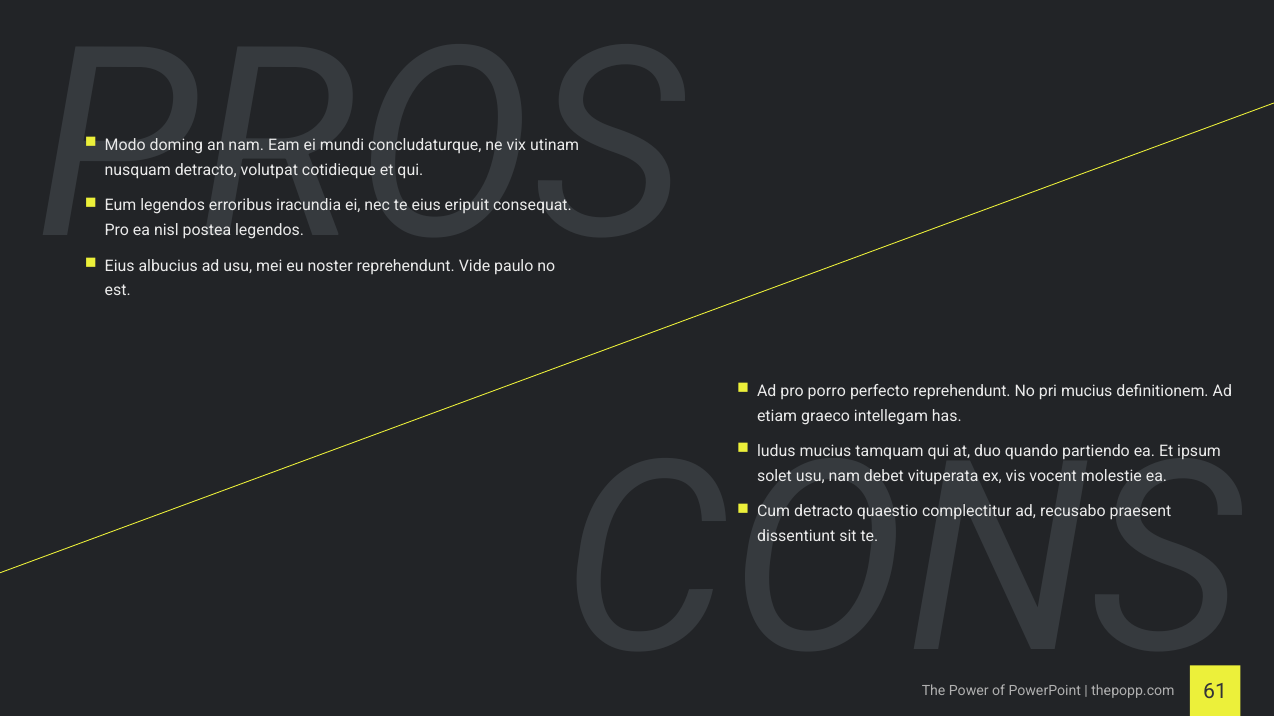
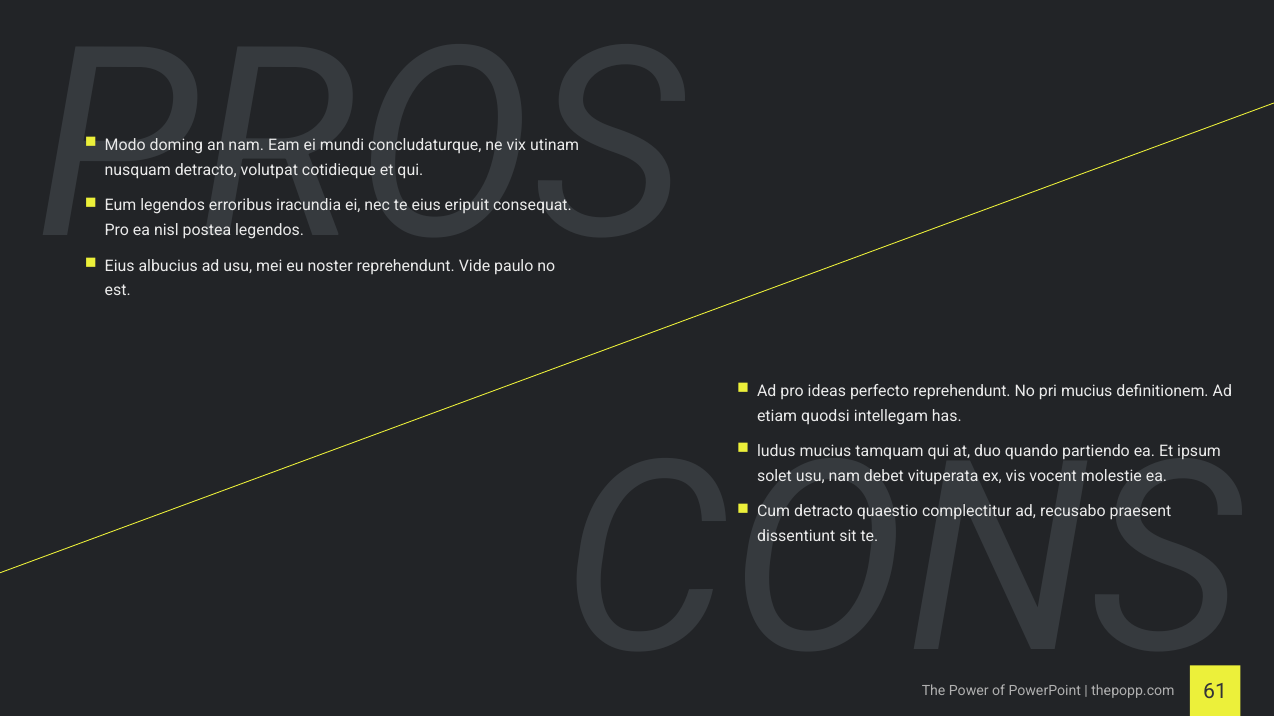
porro: porro -> ideas (827, 391)
graeco: graeco -> quodsi (825, 416)
